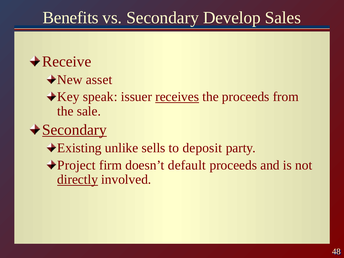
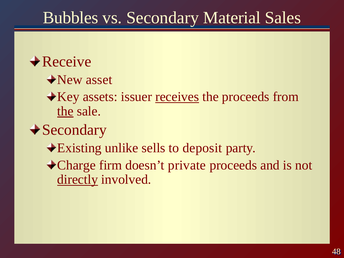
Benefits: Benefits -> Bubbles (71, 18)
Develop: Develop -> Material (232, 18)
speak: speak -> assets (100, 97)
the underline: none -> present (65, 111)
Secondary underline: present -> none (74, 130)
Project: Project -> Charge (76, 165)
default: default -> private (187, 165)
